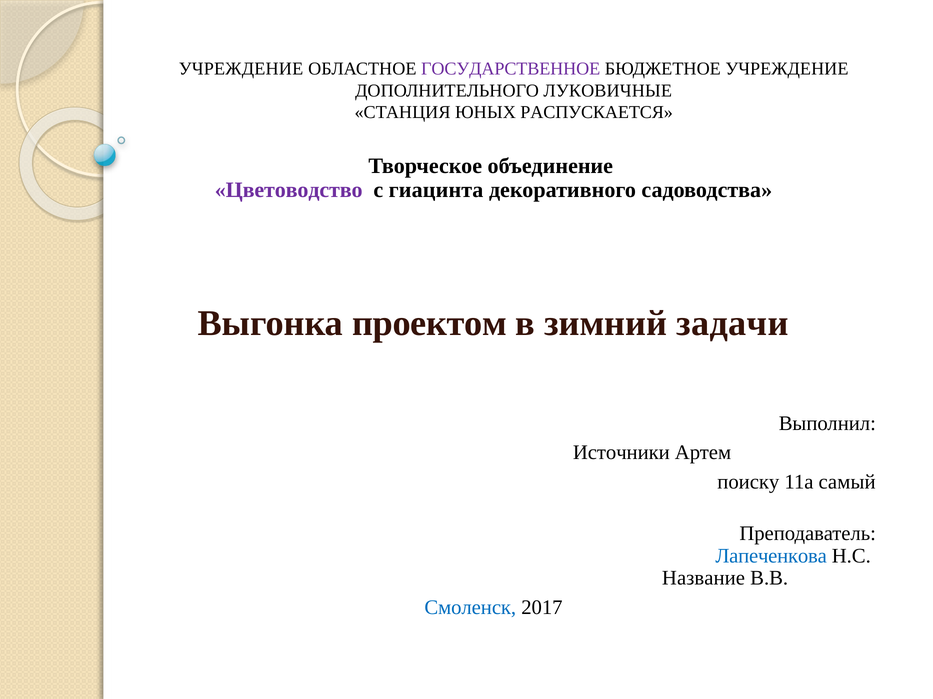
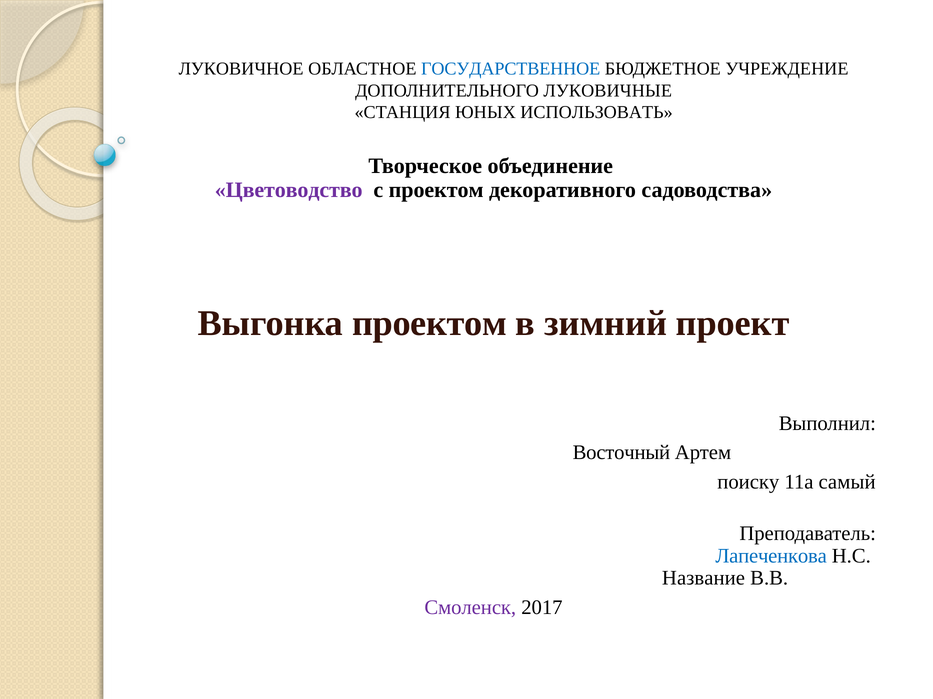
УЧРЕЖДЕНИЕ: УЧРЕЖДЕНИЕ -> ЛУКОВИЧНОЕ (241, 69)
ГОСУДАРСТВЕННОЕ colour: purple -> blue (511, 69)
РАСПУСКАЕТСЯ: РАСПУСКАЕТСЯ -> ИСПОЛЬЗОВАТЬ (597, 112)
с гиацинта: гиацинта -> проектом (436, 190)
задачи: задачи -> проект (733, 324)
Источники: Источники -> Восточный (621, 453)
Смоленск colour: blue -> purple (470, 608)
